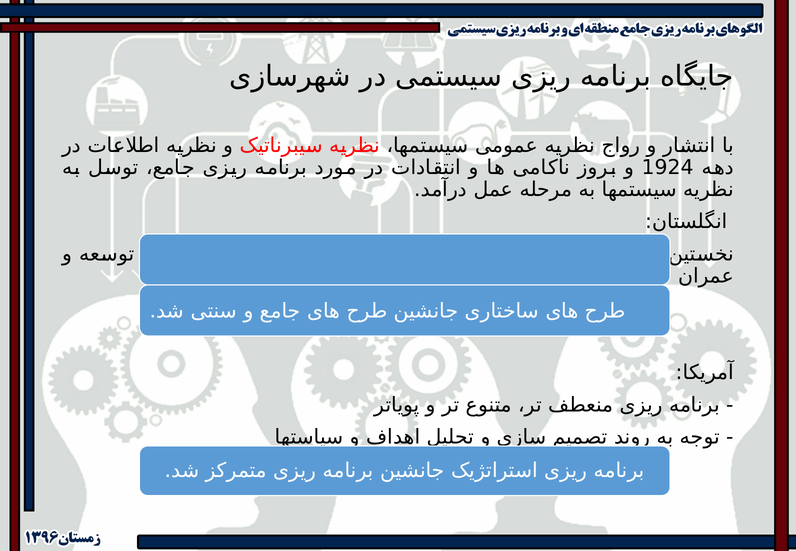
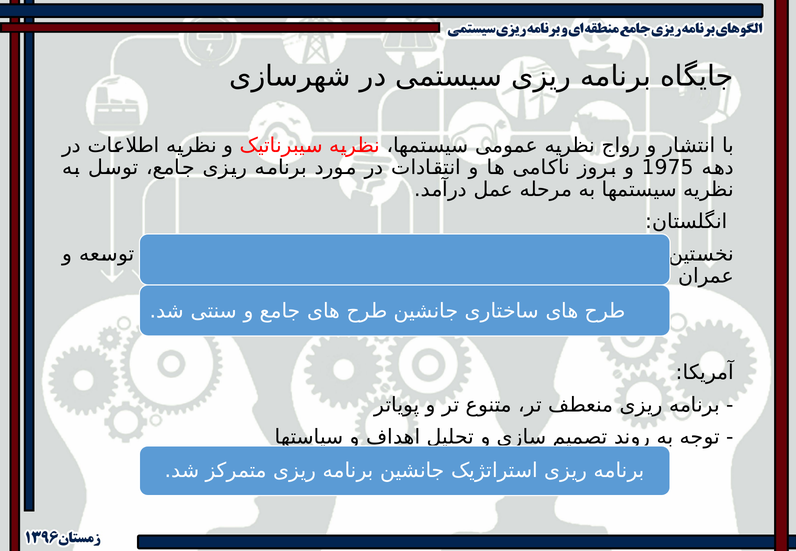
1924: 1924 -> 1975 (668, 167)
